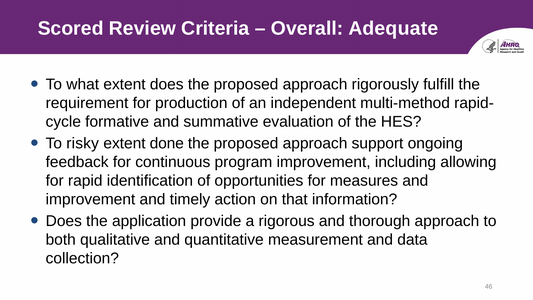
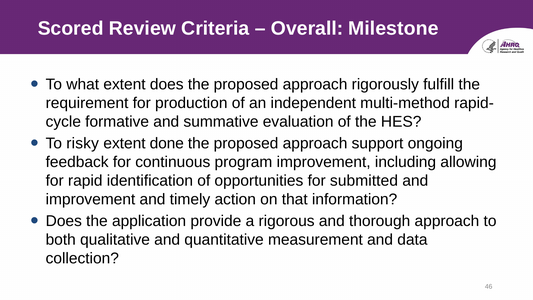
Adequate: Adequate -> Milestone (393, 28)
measures: measures -> submitted (364, 181)
